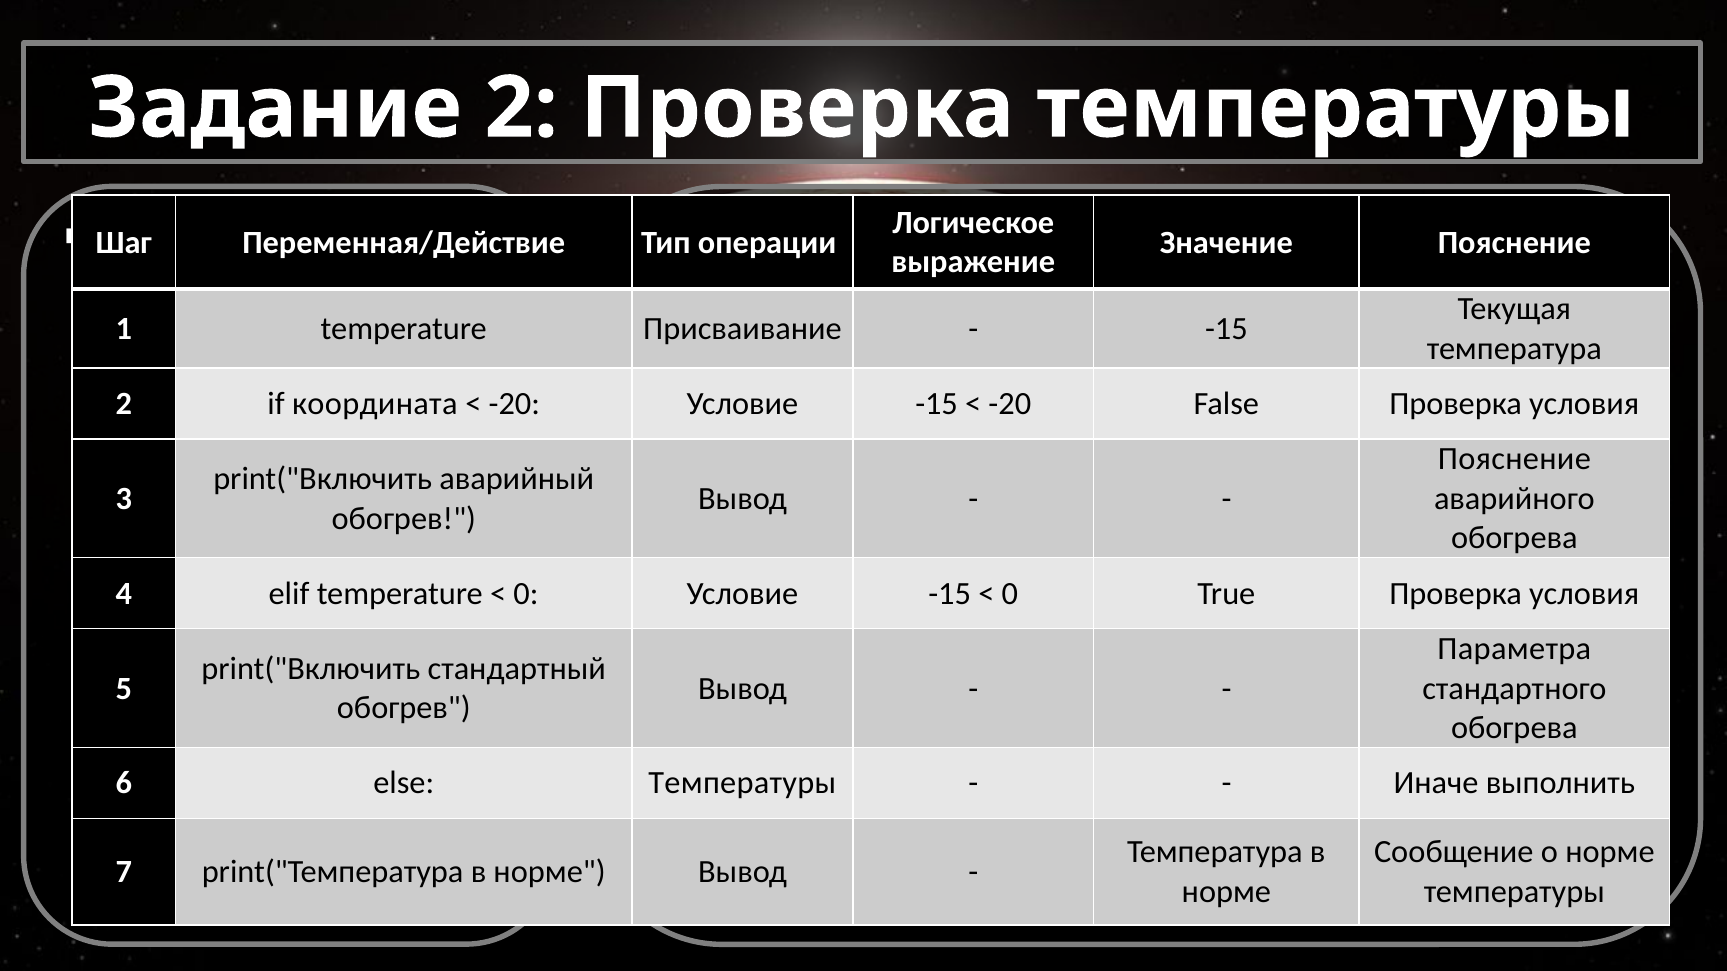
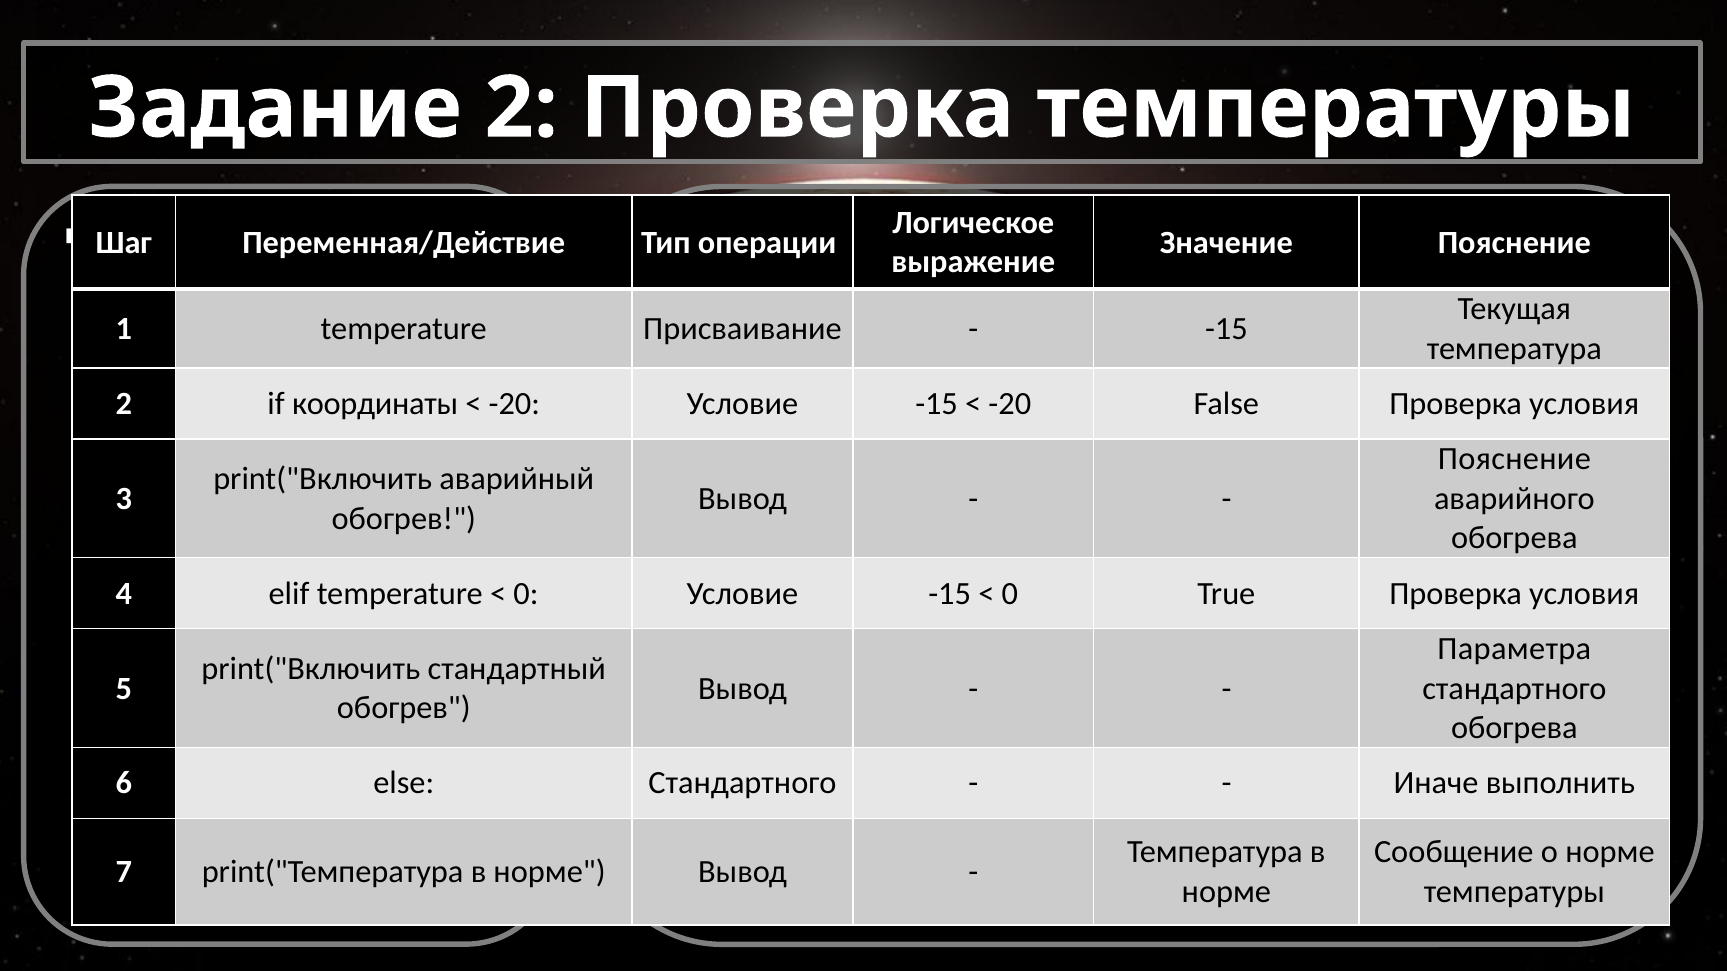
координата: координата -> координаты (375, 404)
else Температуры: Температуры -> Стандартного (742, 784)
